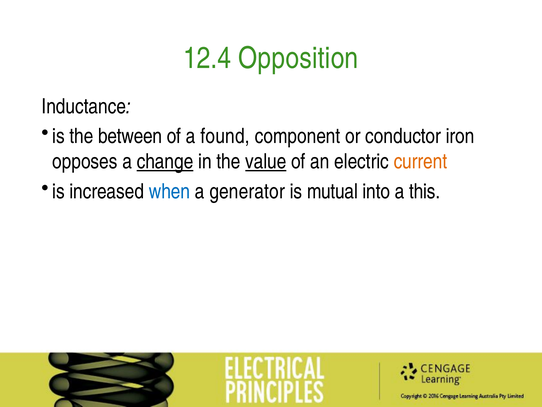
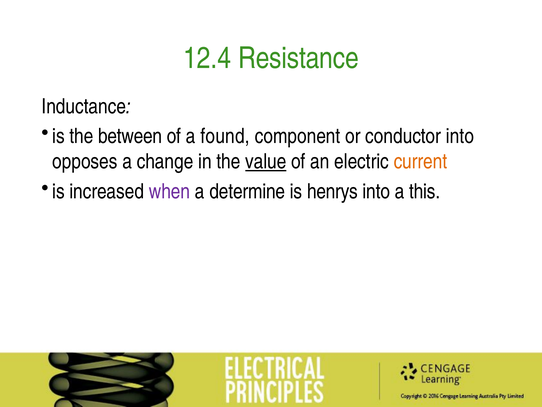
Opposition: Opposition -> Resistance (298, 58)
conductor iron: iron -> into (460, 136)
change underline: present -> none (165, 161)
when colour: blue -> purple (170, 191)
generator: generator -> determine (247, 191)
mutual: mutual -> henrys (332, 191)
